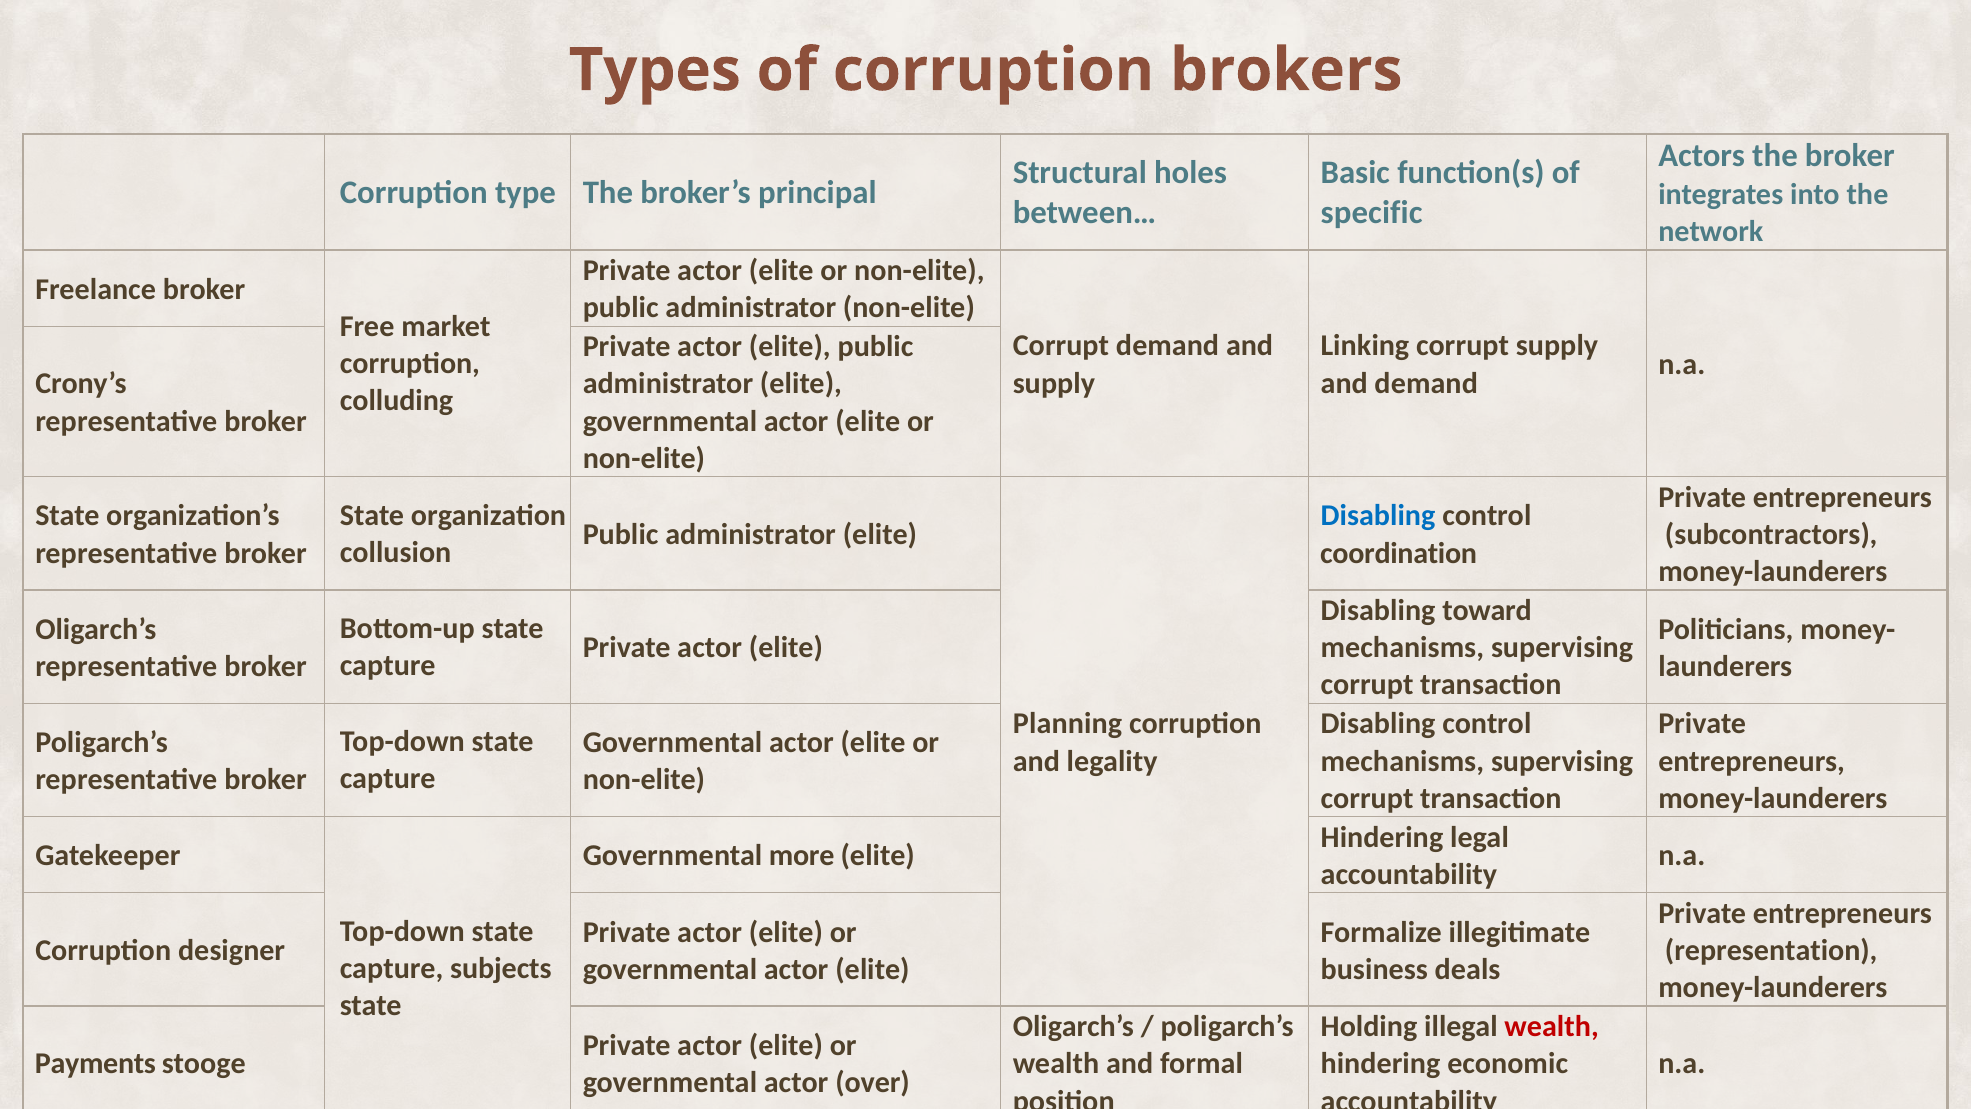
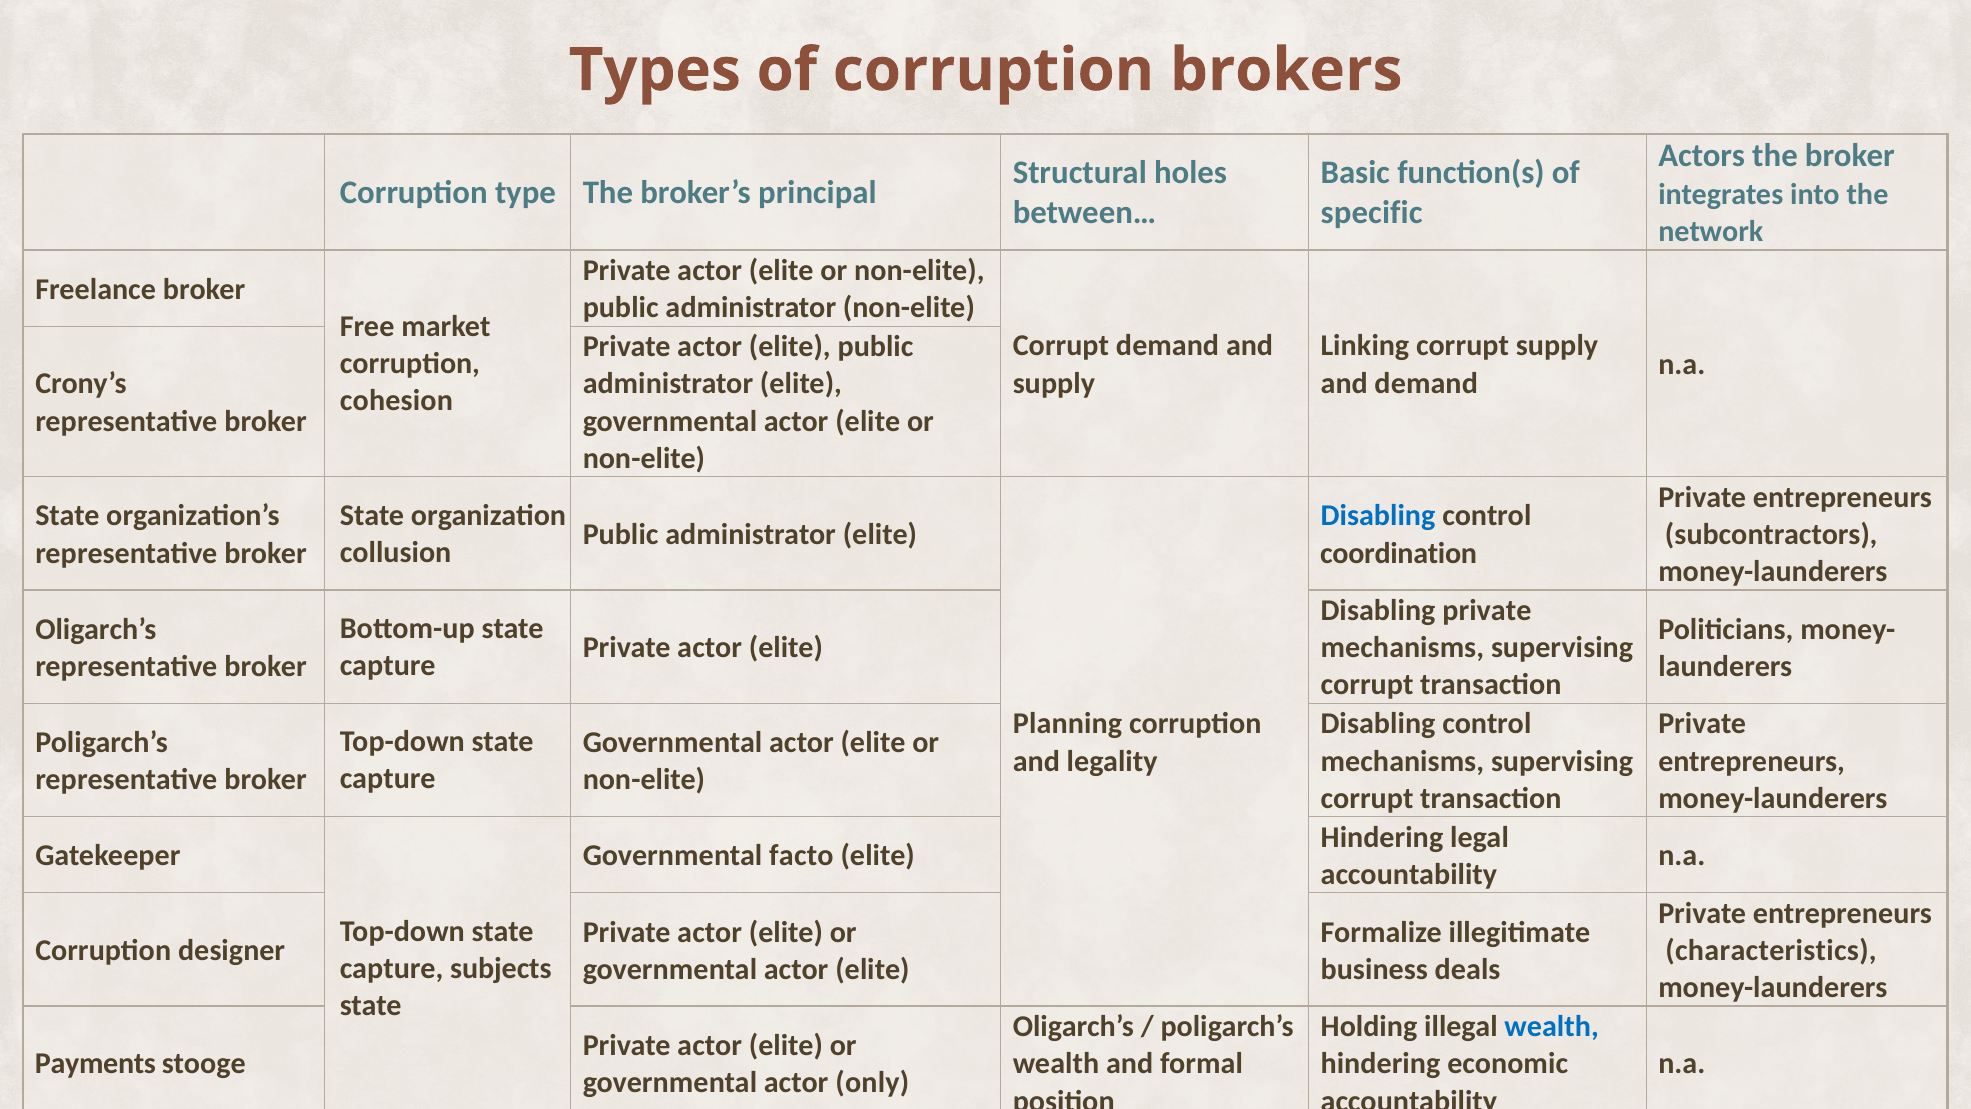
colluding: colluding -> cohesion (396, 401)
Disabling toward: toward -> private (1487, 611)
more: more -> facto (801, 856)
representation: representation -> characteristics (1771, 950)
wealth colour: red -> blue (1552, 1027)
over: over -> only (872, 1082)
